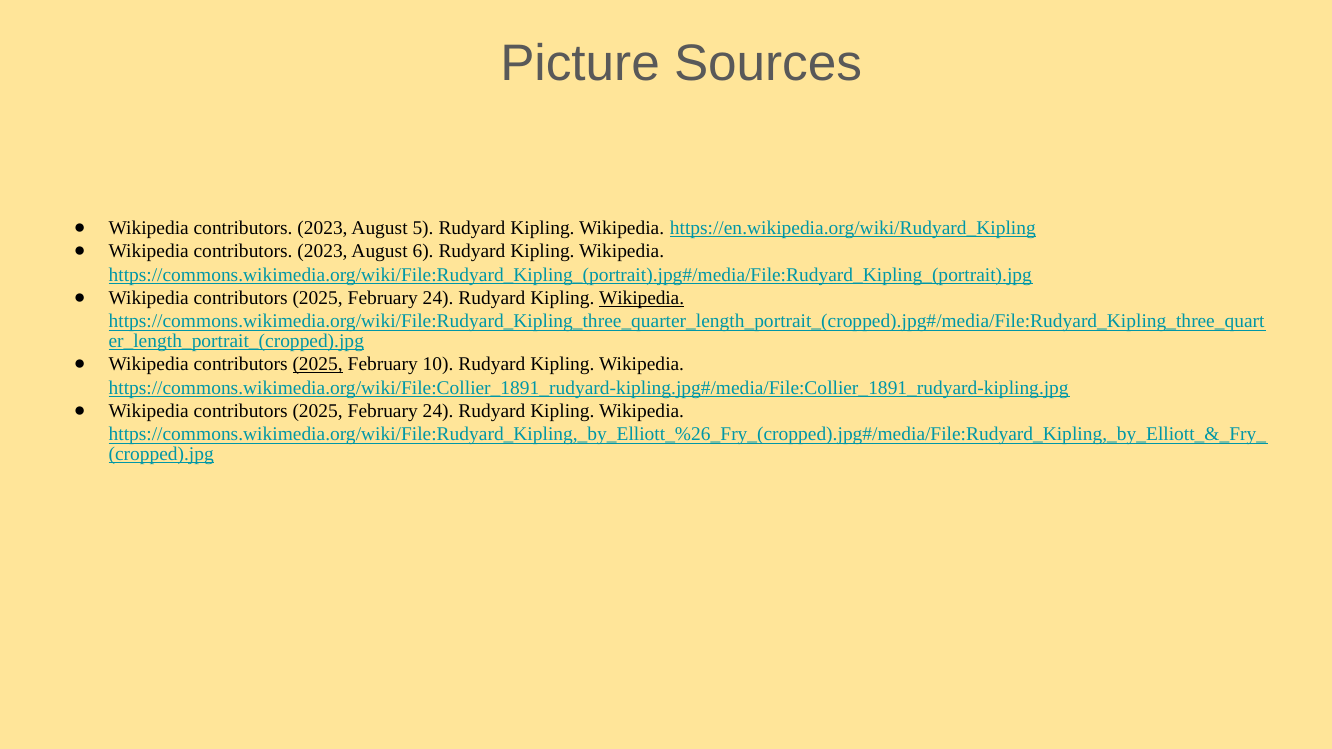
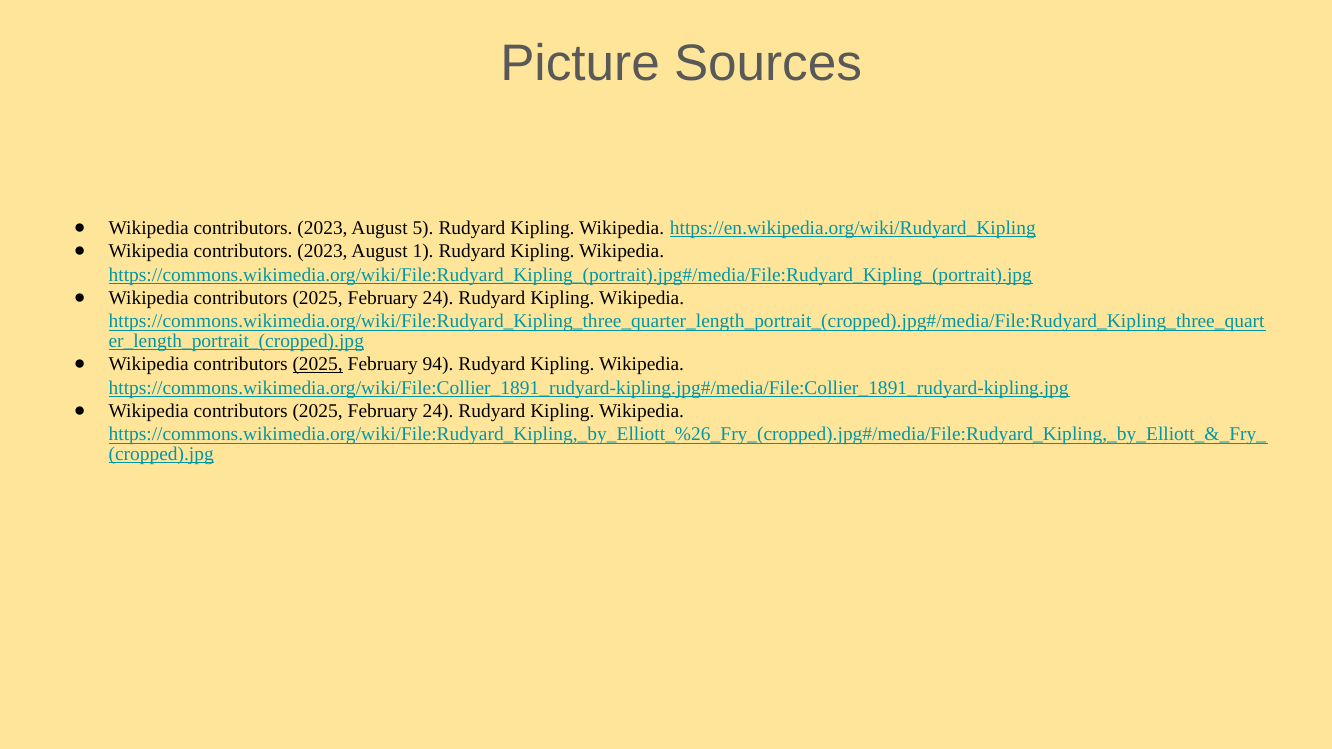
6: 6 -> 1 (423, 252)
Wikipedia underline: present -> none (642, 298)
10: 10 -> 94 (438, 365)
